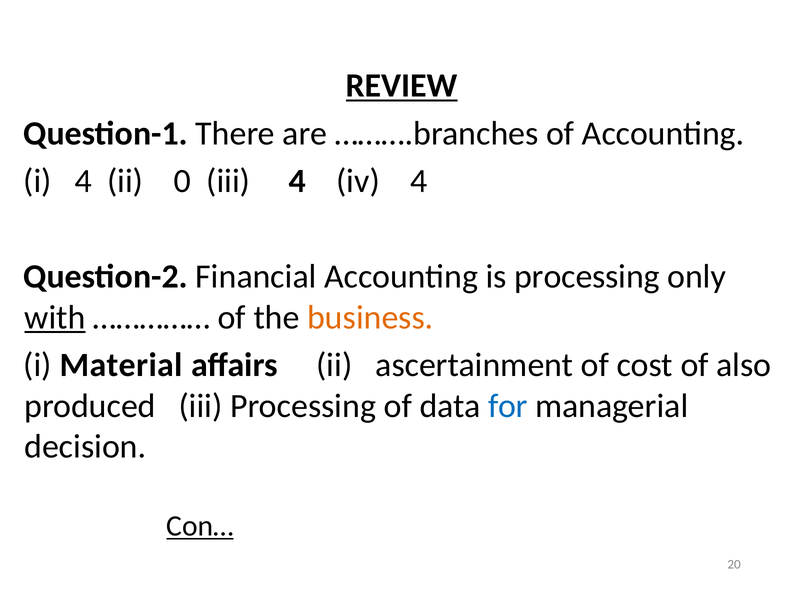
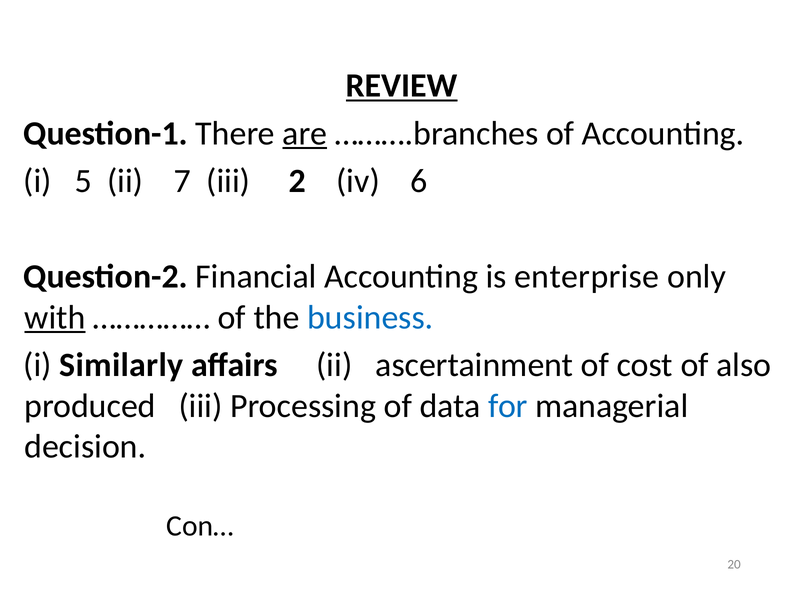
are underline: none -> present (305, 134)
i 4: 4 -> 5 (83, 181)
0: 0 -> 7 (182, 181)
iii 4: 4 -> 2 (297, 181)
iv 4: 4 -> 6 (419, 181)
is processing: processing -> enterprise (587, 277)
business colour: orange -> blue (370, 317)
Material: Material -> Similarly (121, 365)
Con… underline: present -> none (200, 526)
